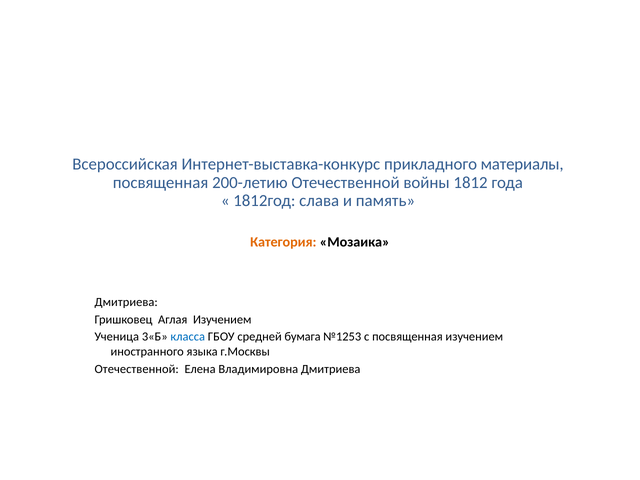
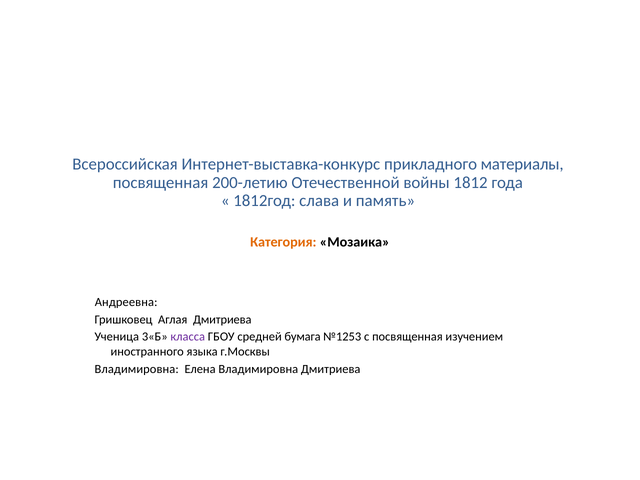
Дмитриева: Дмитриева -> Андреевна (126, 302)
Аглая Изучением: Изучением -> Дмитриева (222, 319)
класса colour: blue -> purple (188, 337)
Отечественной: Отечественной -> Владимировна (137, 369)
